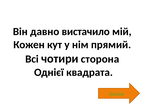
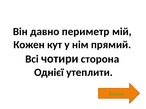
вистачило: вистачило -> периметр (86, 32)
квадрата: квадрата -> утеплити (90, 73)
